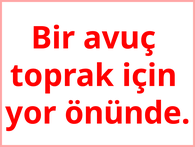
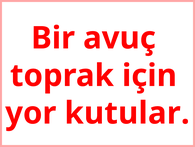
önünde: önünde -> kutular (127, 113)
